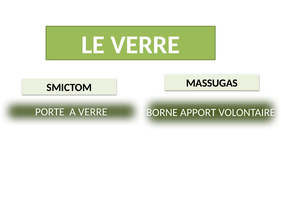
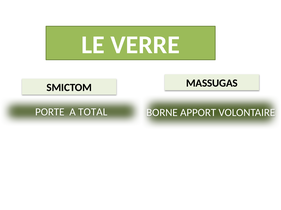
A VERRE: VERRE -> TOTAL (93, 112)
